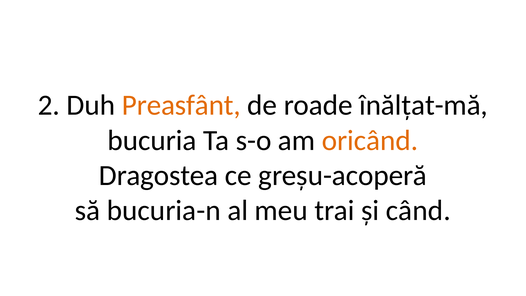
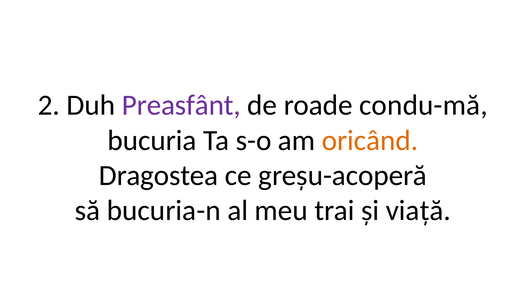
Preasfânt colour: orange -> purple (181, 105)
înălțat-mă: înălțat-mă -> condu-mă (423, 105)
când: când -> viață (418, 210)
